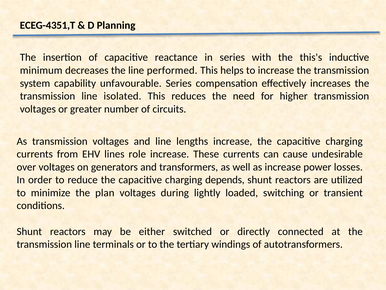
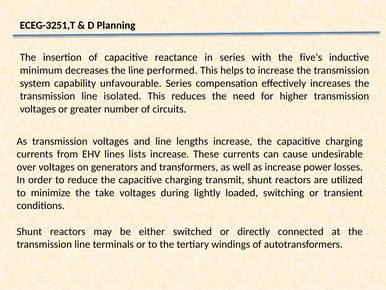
ECEG-4351,T: ECEG-4351,T -> ECEG-3251,T (48, 25)
this's: this's -> five's (311, 57)
role: role -> lists (137, 154)
depends: depends -> transmit (225, 180)
plan: plan -> take (105, 192)
